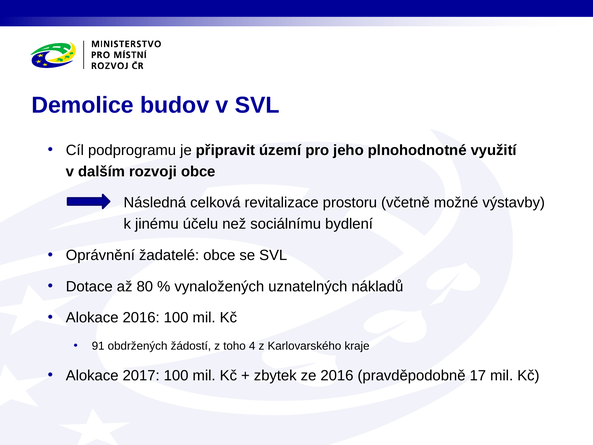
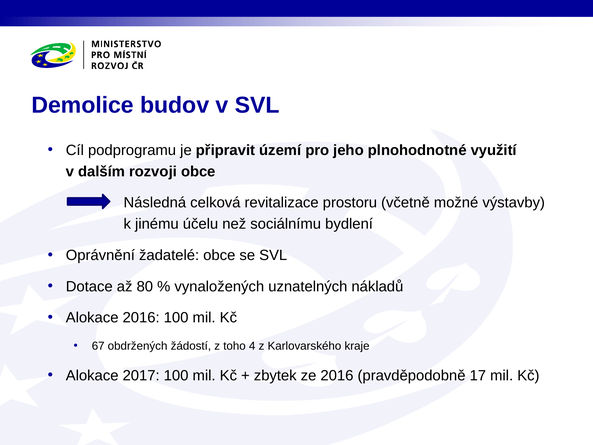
91: 91 -> 67 (98, 346)
